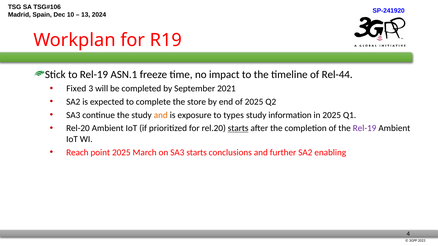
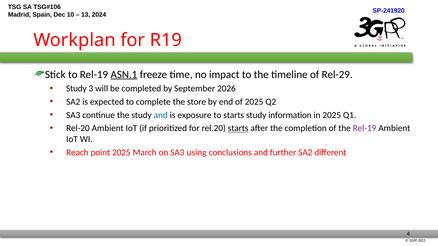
ASN.1 underline: none -> present (124, 75)
Rel-44: Rel-44 -> Rel-29 (337, 75)
Fixed: Fixed -> Study (76, 89)
2021: 2021 -> 2026 (226, 89)
and colour: orange -> blue (161, 115)
to types: types -> starts (234, 115)
SA3 starts: starts -> using (197, 153)
enabling: enabling -> different (330, 153)
